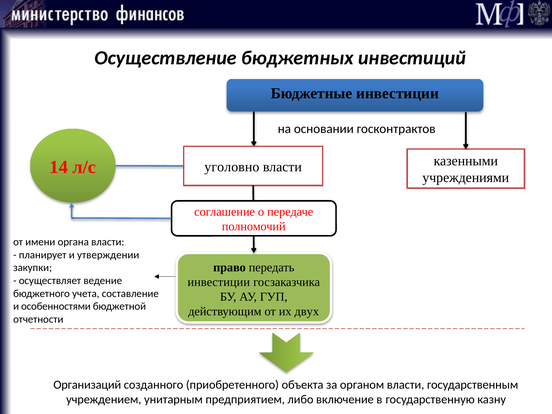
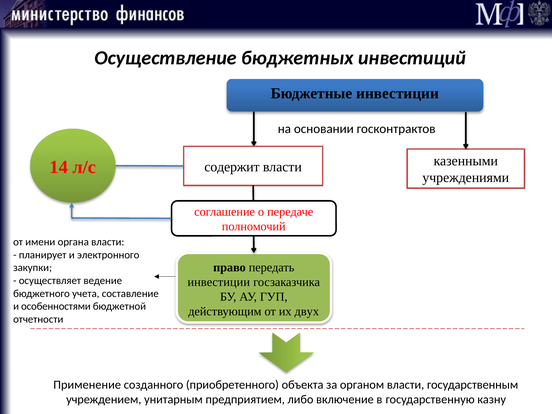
уголовно: уголовно -> содержит (232, 167)
утверждении: утверждении -> электронного (108, 255)
Организаций: Организаций -> Применение (87, 385)
